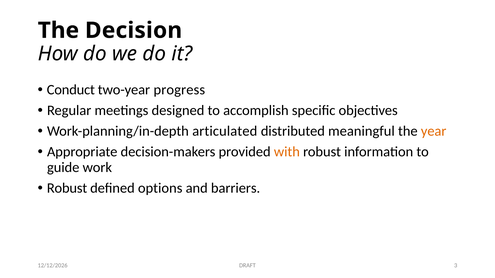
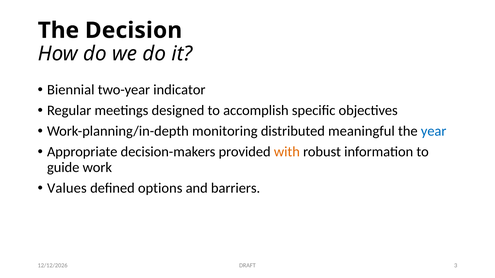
Conduct: Conduct -> Biennial (71, 90)
progress: progress -> indicator (179, 90)
articulated: articulated -> monitoring (225, 131)
year colour: orange -> blue (434, 131)
Robust: Robust -> Values (67, 188)
